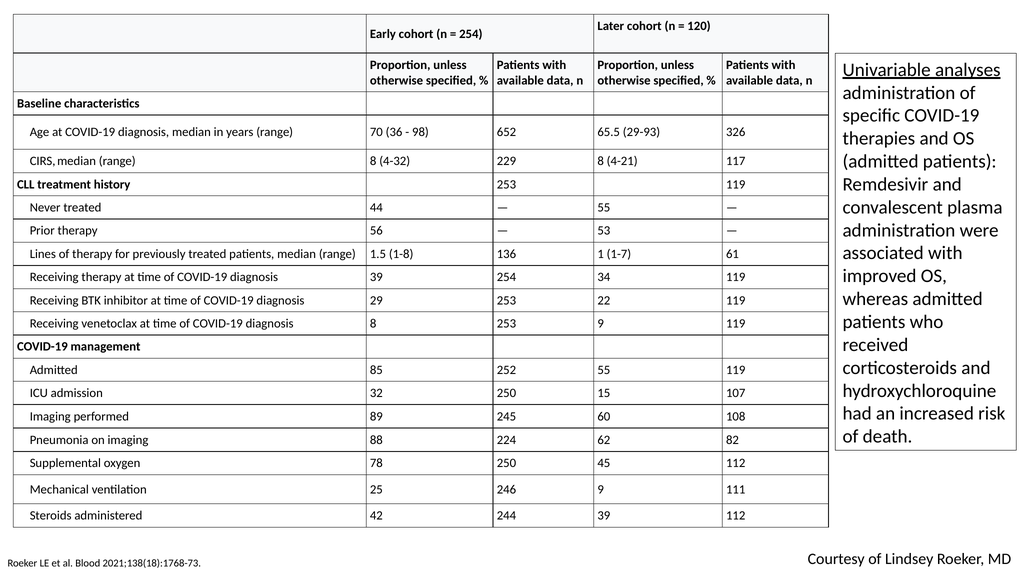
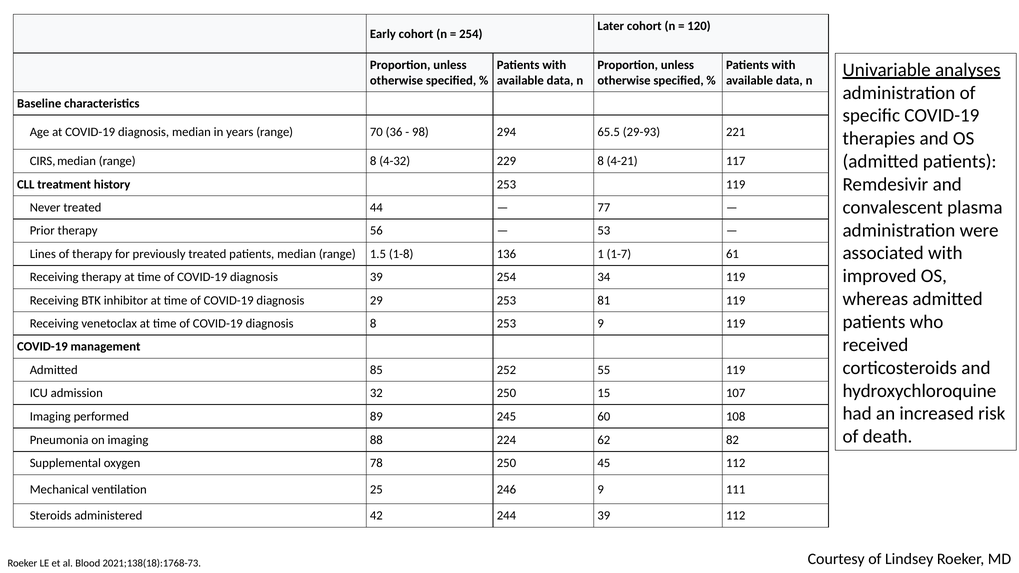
652: 652 -> 294 (506, 132)
326: 326 -> 221 (736, 132)
55: 55 -> 77 (604, 208)
22: 22 -> 81 (604, 300)
